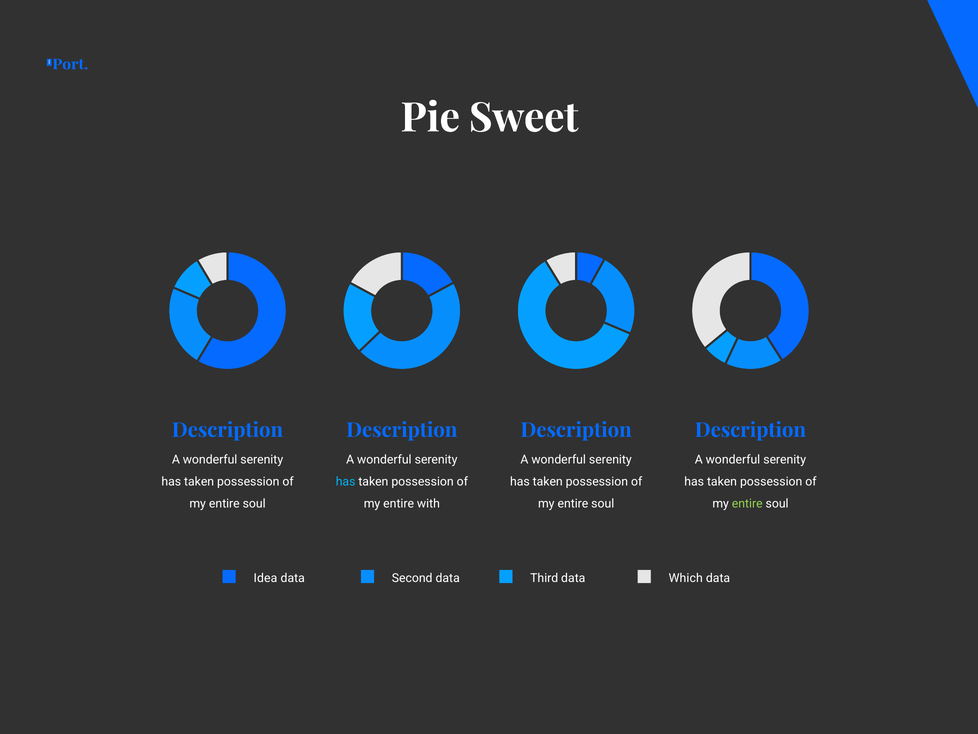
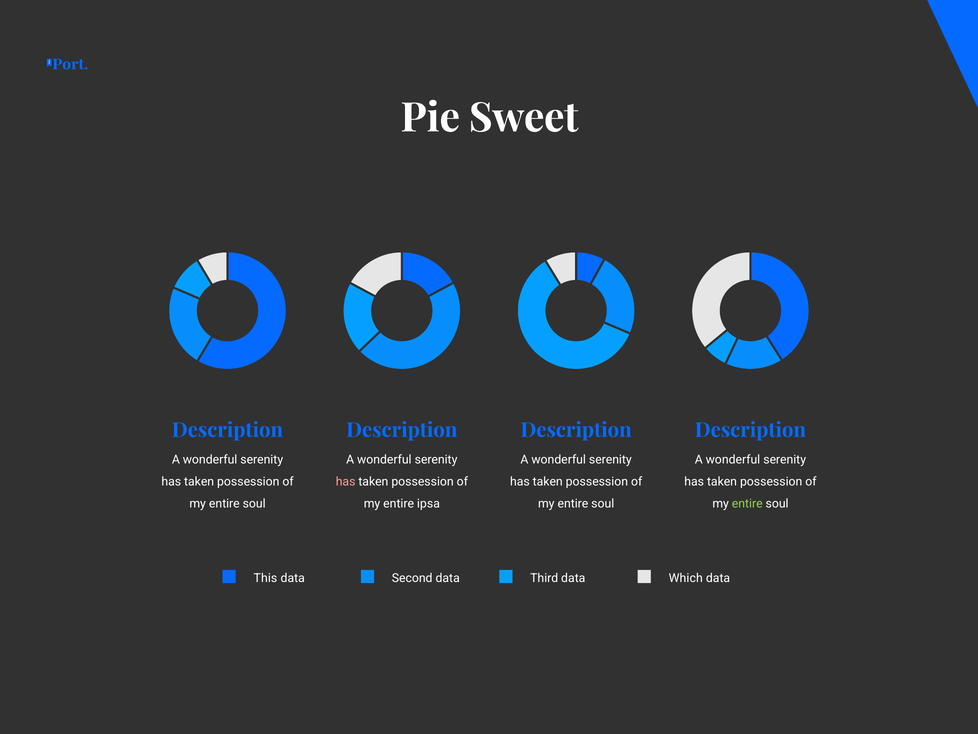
has colour: light blue -> pink (346, 481)
with: with -> ipsa (428, 503)
Idea: Idea -> This (265, 578)
